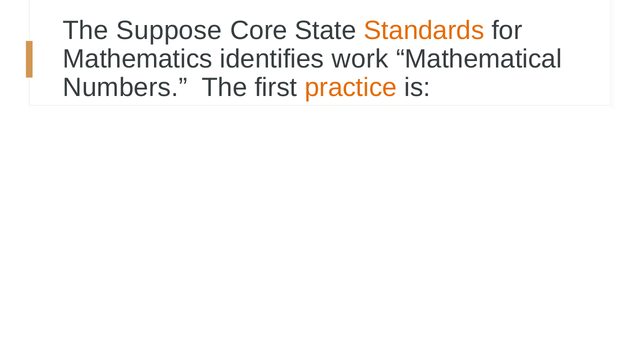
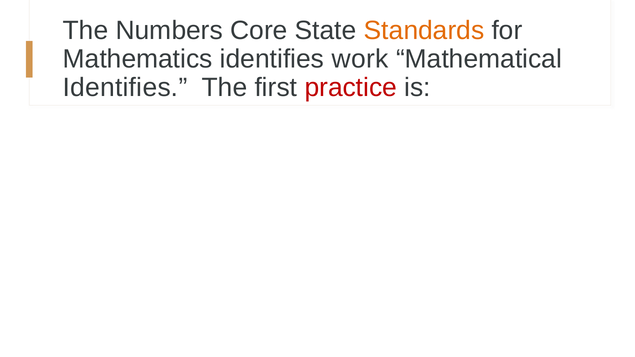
Suppose: Suppose -> Numbers (169, 31)
Numbers: Numbers -> Identifies (125, 88)
practice colour: orange -> red (351, 88)
